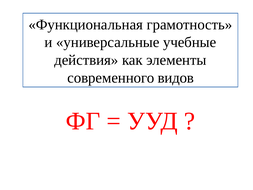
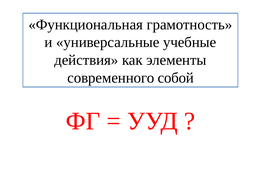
видов: видов -> собой (176, 78)
